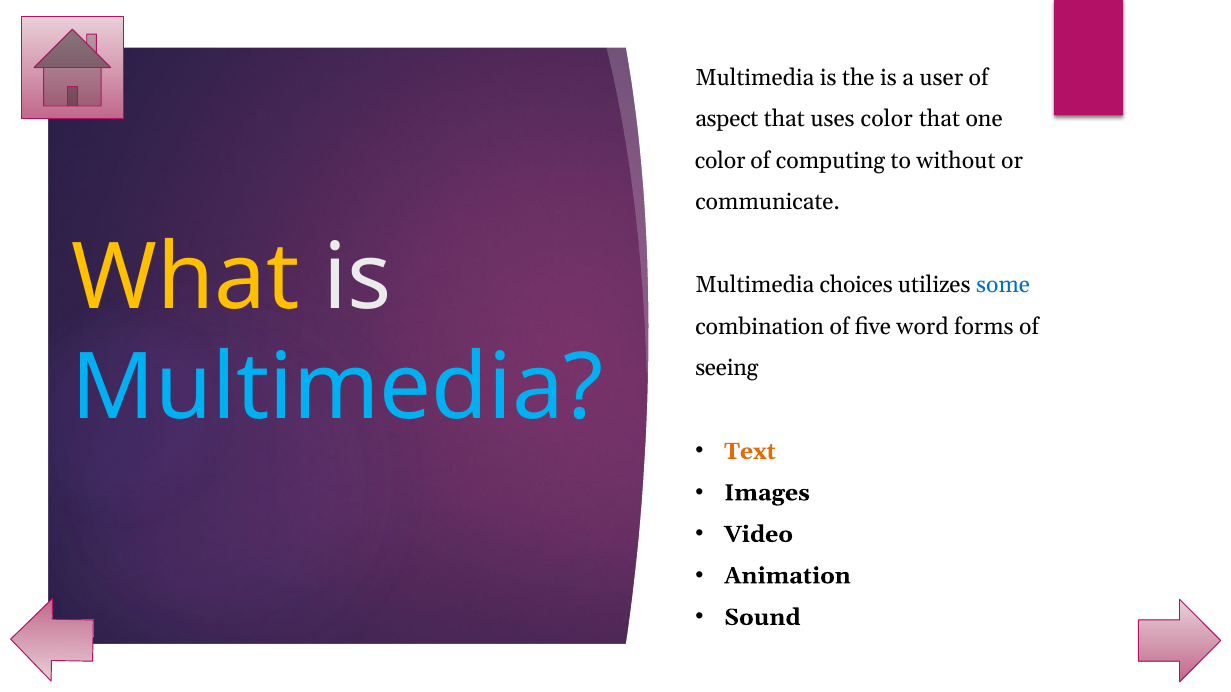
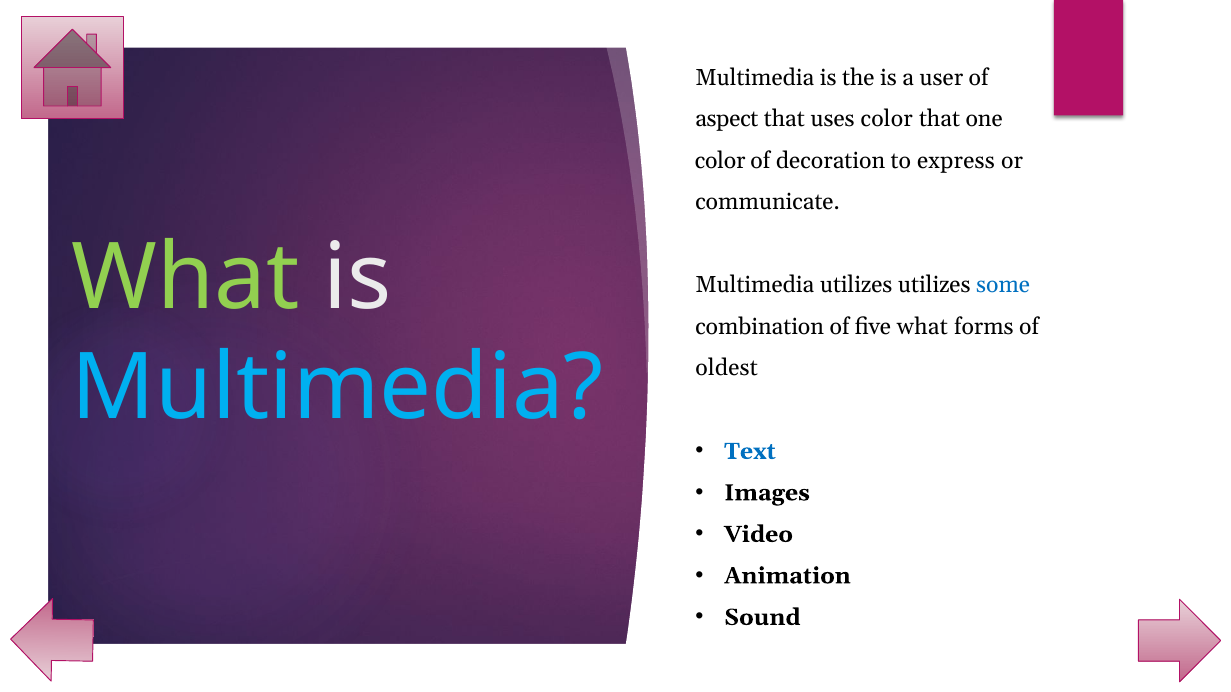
computing: computing -> decoration (831, 161)
without: without -> express (956, 161)
What colour: yellow -> light green (186, 278)
Multimedia choices: choices -> utilizes (856, 285)
five word: word -> what (922, 327)
seeing: seeing -> oldest (727, 368)
Text colour: orange -> blue (750, 451)
